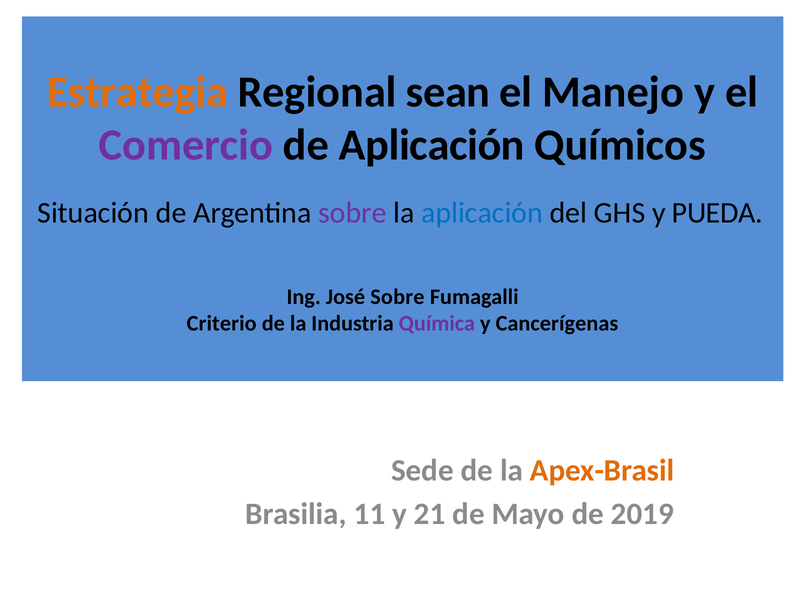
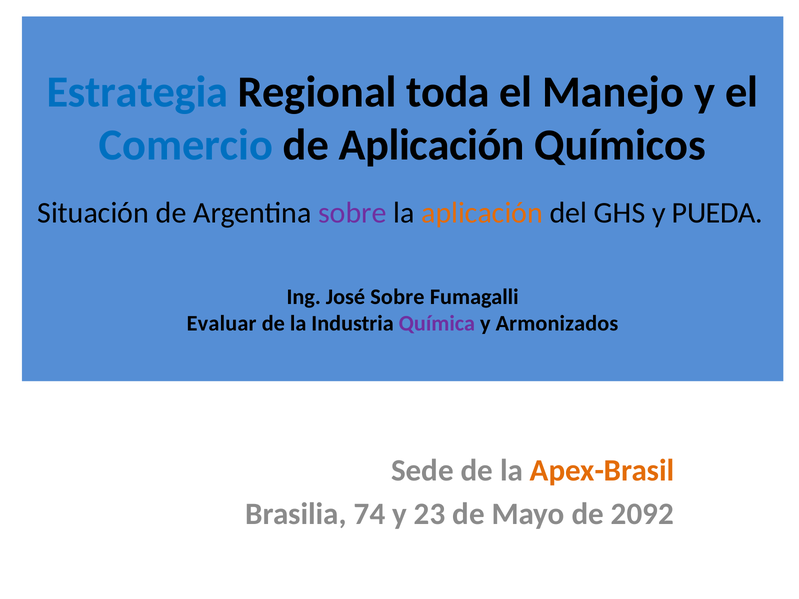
Estrategia colour: orange -> blue (137, 92)
sean: sean -> toda (448, 92)
Comercio colour: purple -> blue (186, 145)
aplicación colour: blue -> orange (482, 213)
Criterio: Criterio -> Evaluar (222, 324)
Cancerígenas: Cancerígenas -> Armonizados (557, 324)
11: 11 -> 74 (370, 514)
21: 21 -> 23 (430, 514)
2019: 2019 -> 2092 (642, 514)
